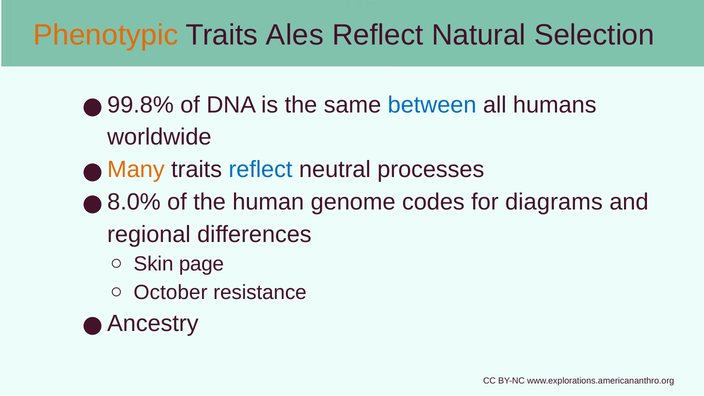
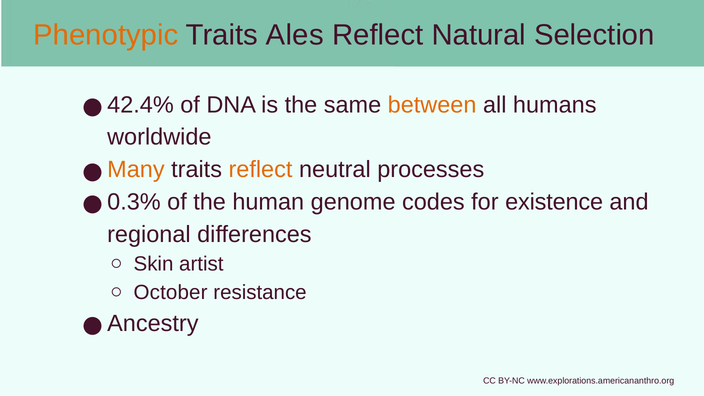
99.8%: 99.8% -> 42.4% (140, 105)
between colour: blue -> orange (432, 105)
reflect colour: blue -> orange (260, 170)
8.0%: 8.0% -> 0.3% (134, 202)
diagrams: diagrams -> existence (554, 202)
page: page -> artist (201, 264)
